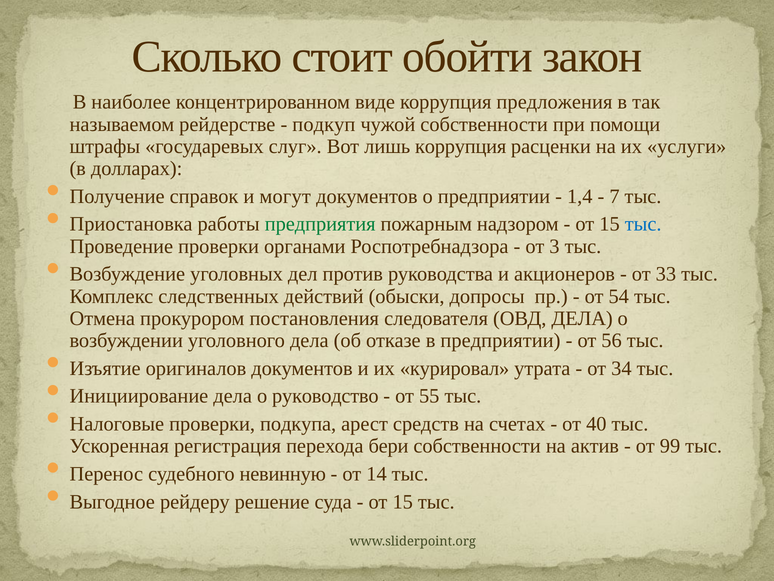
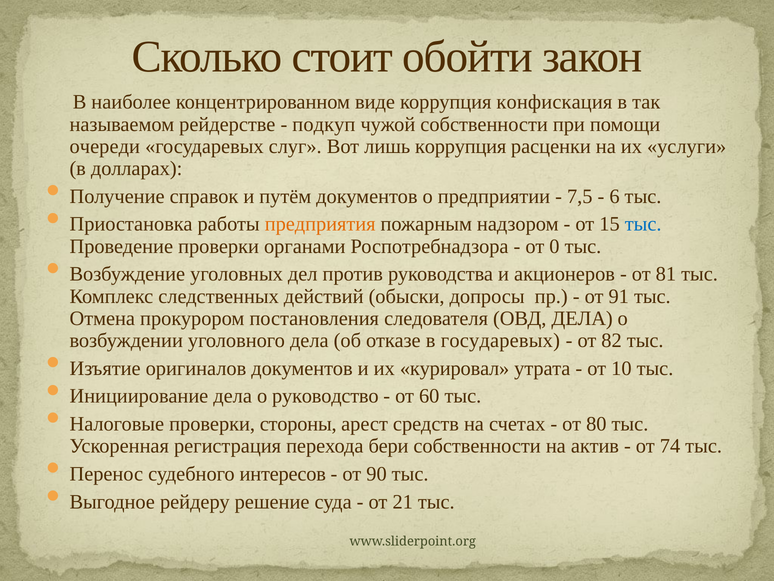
предложения: предложения -> конфискация (554, 102)
штрафы: штрафы -> очереди (105, 146)
могут: могут -> путём (285, 196)
1,4: 1,4 -> 7,5 (580, 196)
7: 7 -> 6 (615, 196)
предприятия colour: green -> orange (320, 224)
3: 3 -> 0 (554, 246)
33: 33 -> 81 (666, 274)
54: 54 -> 91 (619, 296)
в предприятии: предприятии -> государевых (500, 340)
56: 56 -> 82 (612, 340)
34: 34 -> 10 (621, 368)
55: 55 -> 60 (429, 396)
подкупа: подкупа -> стороны (298, 424)
40: 40 -> 80 (596, 424)
99: 99 -> 74 (670, 446)
невинную: невинную -> интересов (283, 474)
14: 14 -> 90 (377, 474)
15: 15 -> 21 (403, 501)
